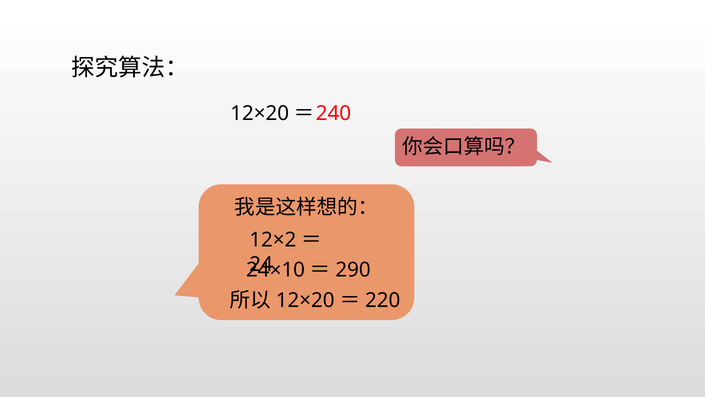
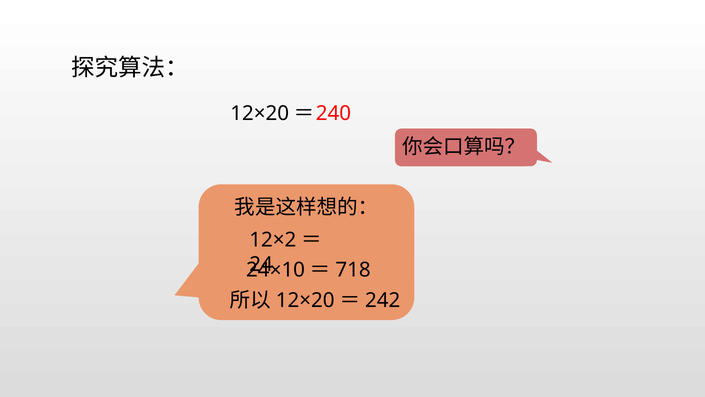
290: 290 -> 718 (353, 270)
220: 220 -> 242 (383, 300)
